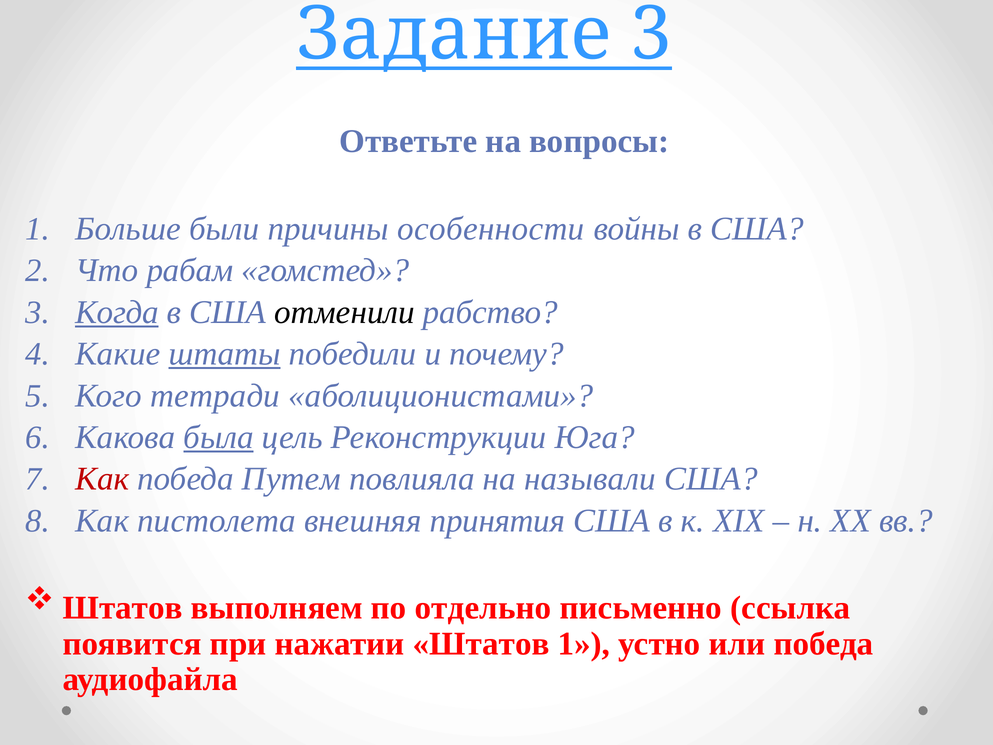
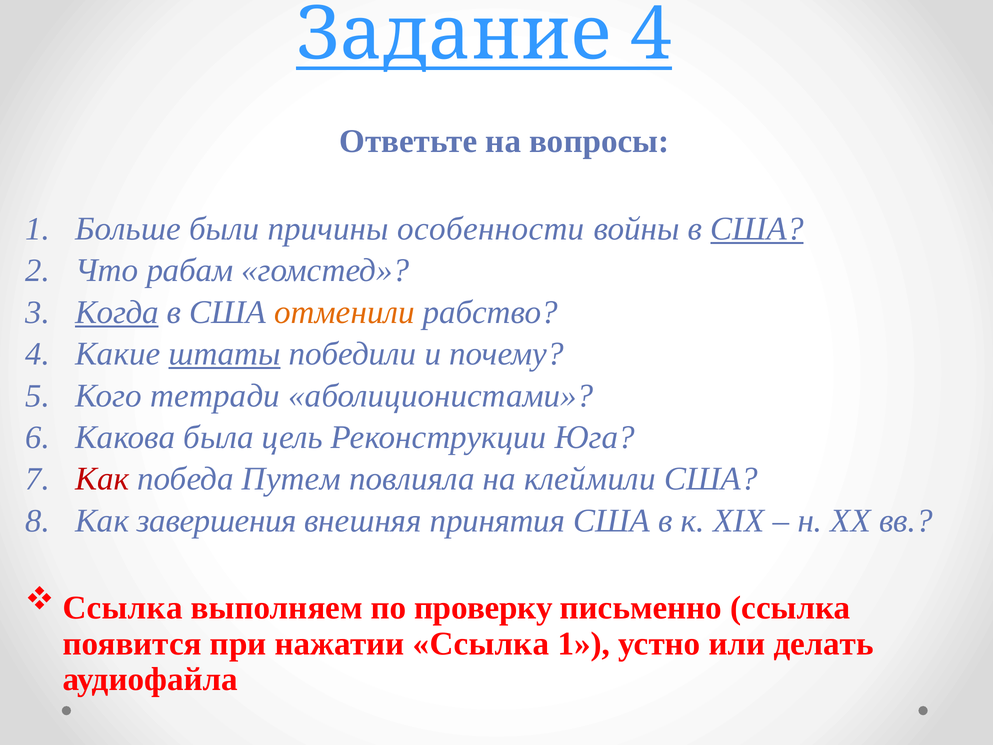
Задание 3: 3 -> 4 (651, 34)
США underline: none -> present (757, 229)
отменили colour: black -> orange (345, 312)
была underline: present -> none (218, 437)
называли: называли -> клеймили (590, 479)
пистолета: пистолета -> завершения (217, 521)
Штатов: Штатов -> Ссылка (123, 608)
отдельно: отдельно -> проверку (483, 608)
нажатии Штатов: Штатов -> Ссылка (481, 644)
или победа: победа -> делать (824, 644)
